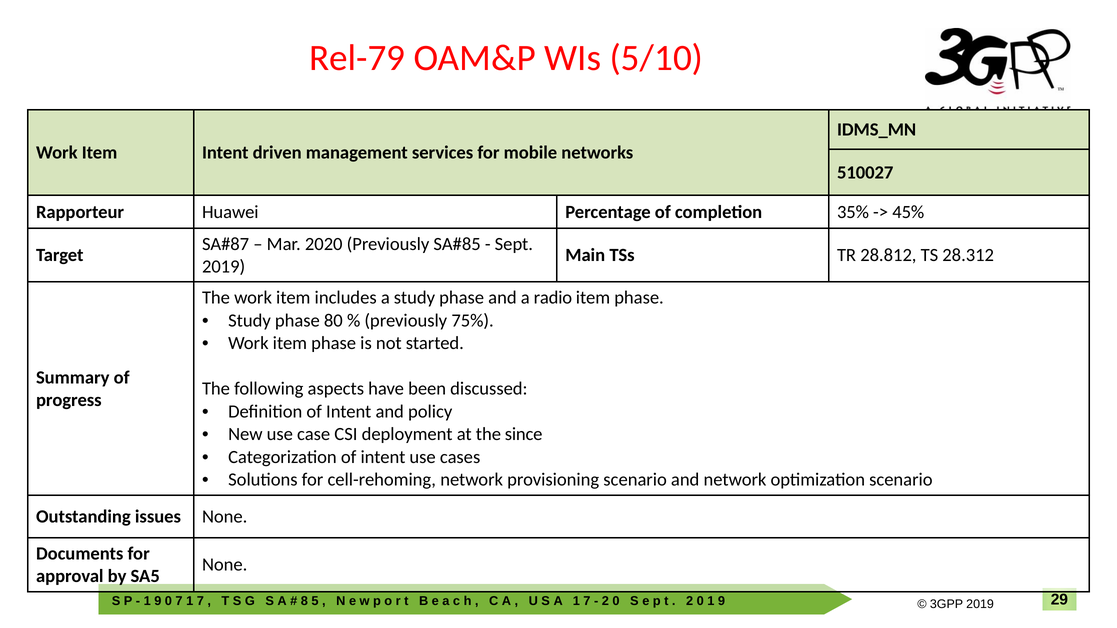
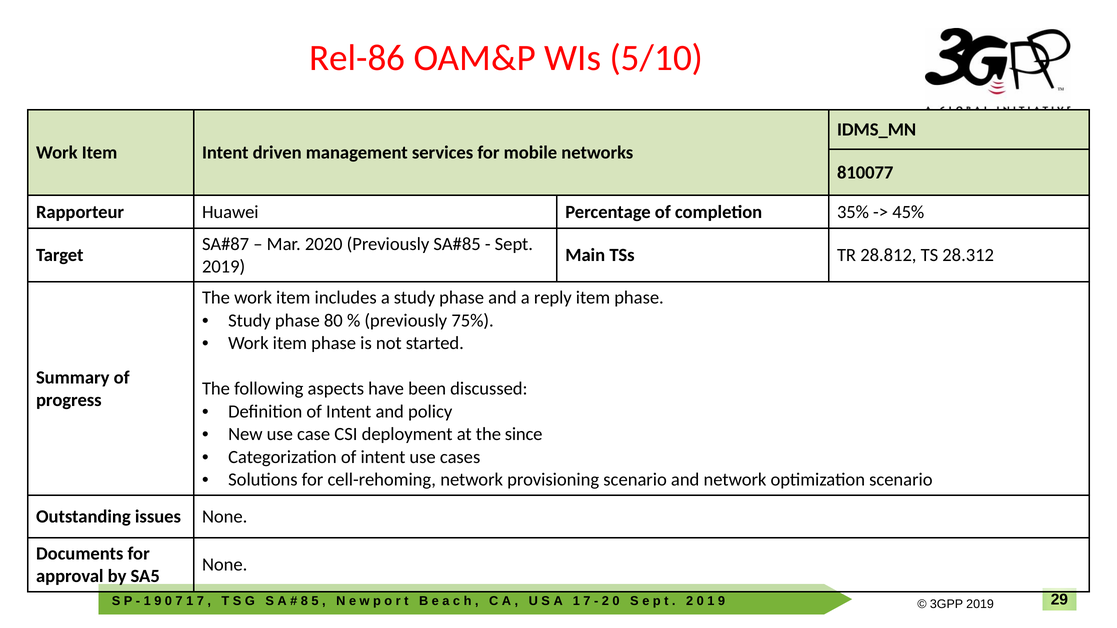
Rel-79: Rel-79 -> Rel-86 (357, 58)
510027: 510027 -> 810077 (865, 173)
radio: radio -> reply (553, 298)
